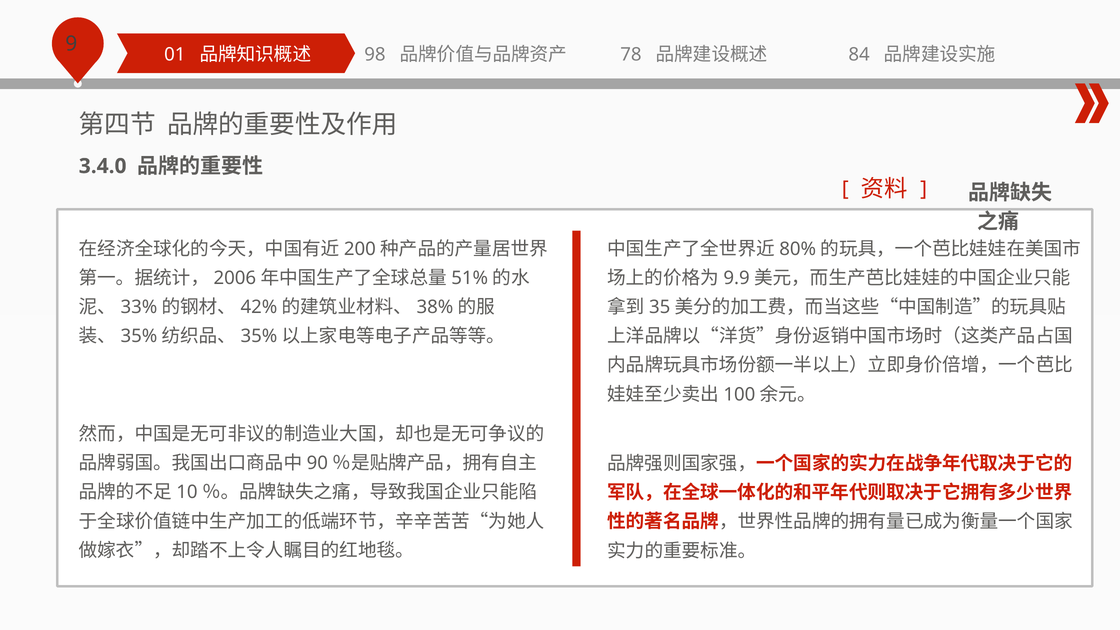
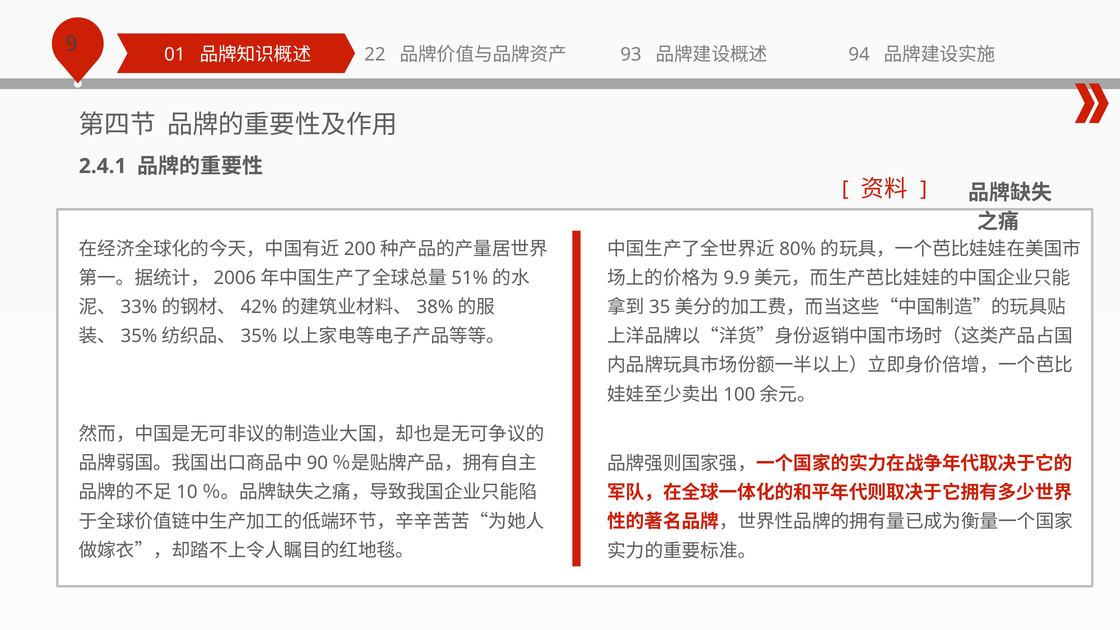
84: 84 -> 94 (859, 54)
98: 98 -> 22 (375, 54)
78: 78 -> 93 (631, 54)
3.4.0: 3.4.0 -> 2.4.1 (103, 166)
